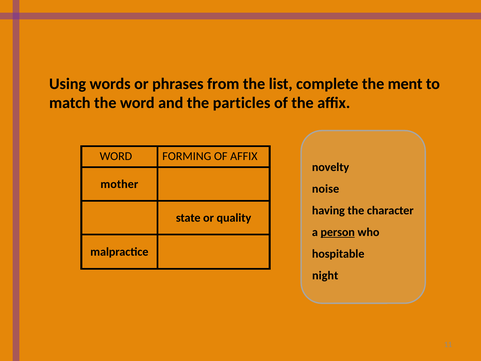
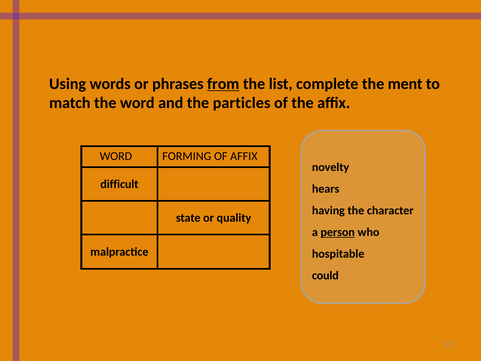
from underline: none -> present (223, 84)
mother: mother -> difficult (119, 184)
noise: noise -> hears (326, 189)
night: night -> could (325, 275)
